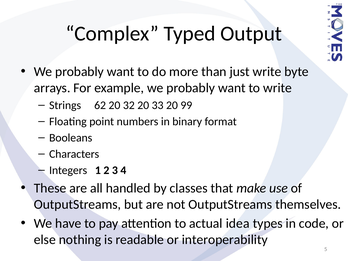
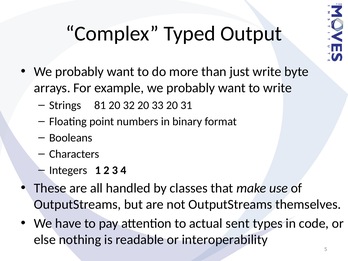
62: 62 -> 81 (100, 105)
99: 99 -> 31 (186, 105)
idea: idea -> sent (238, 223)
